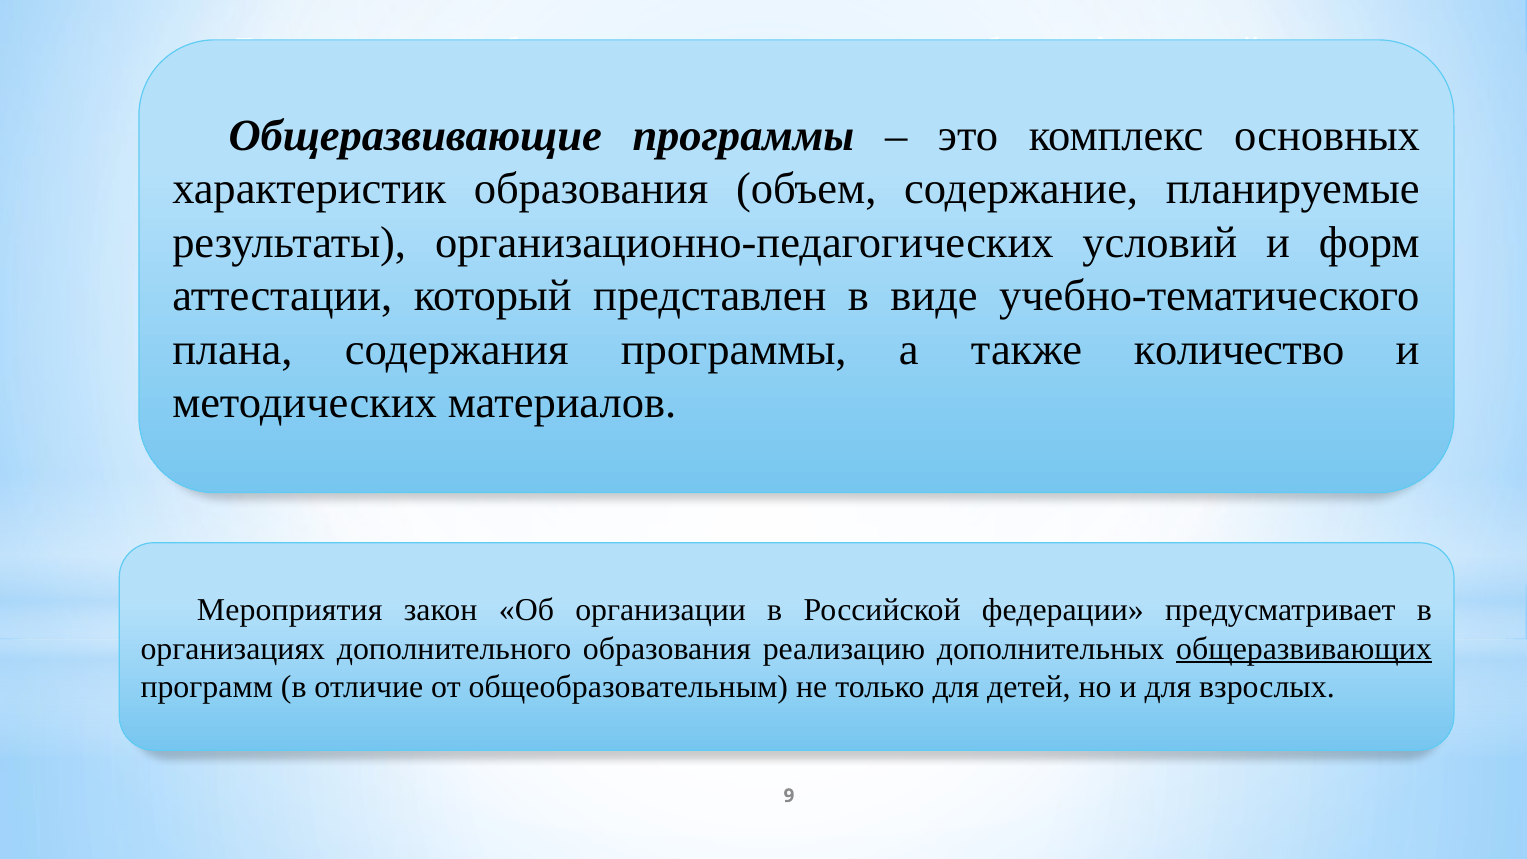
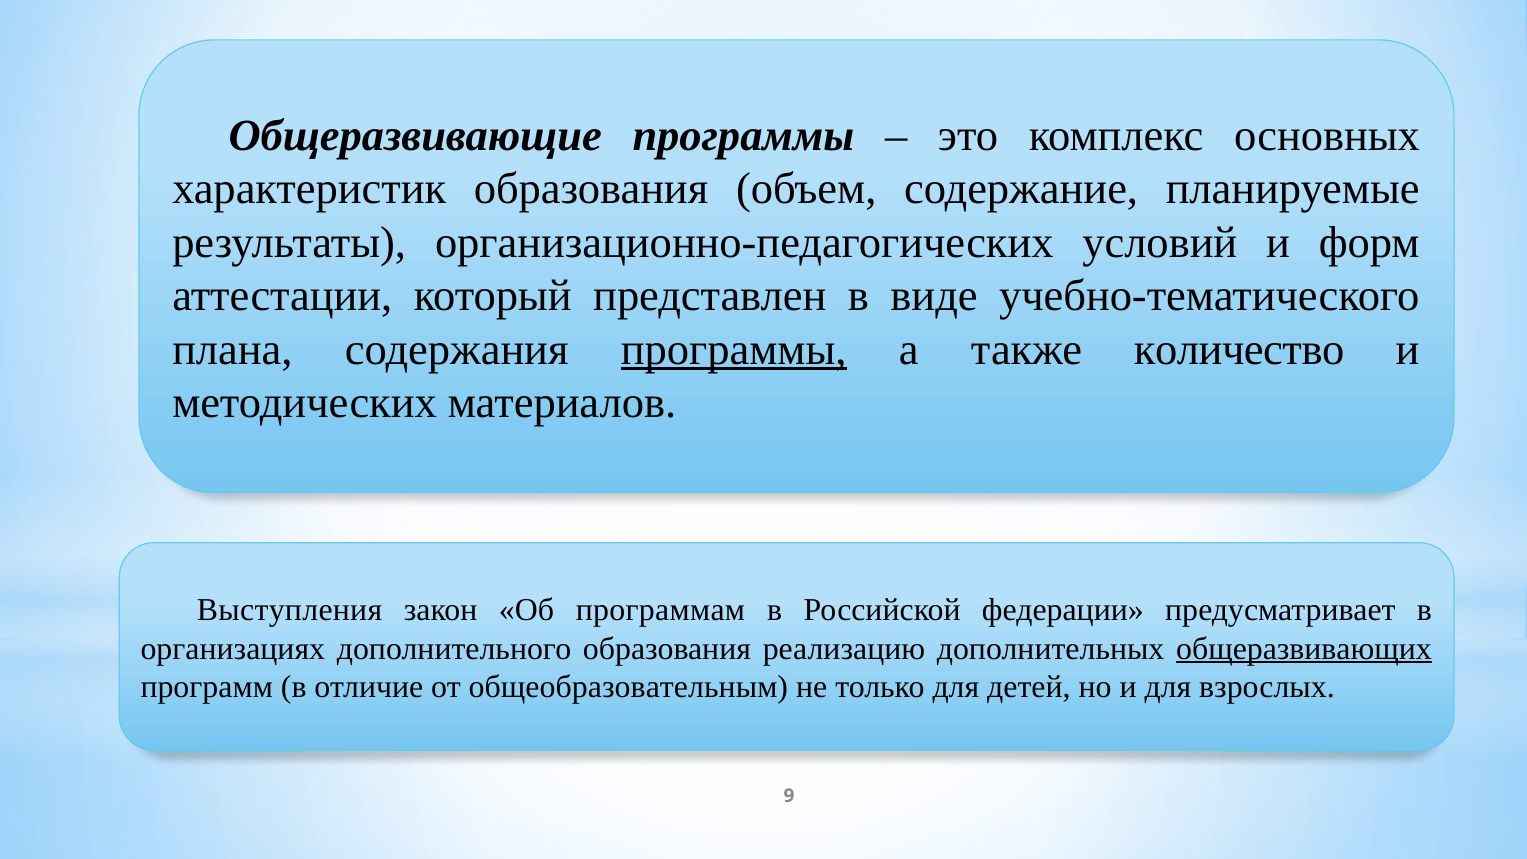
программы underline: none -> present (734, 349)
Мероприятия: Мероприятия -> Выступления (290, 610)
организации: организации -> программам (660, 610)
